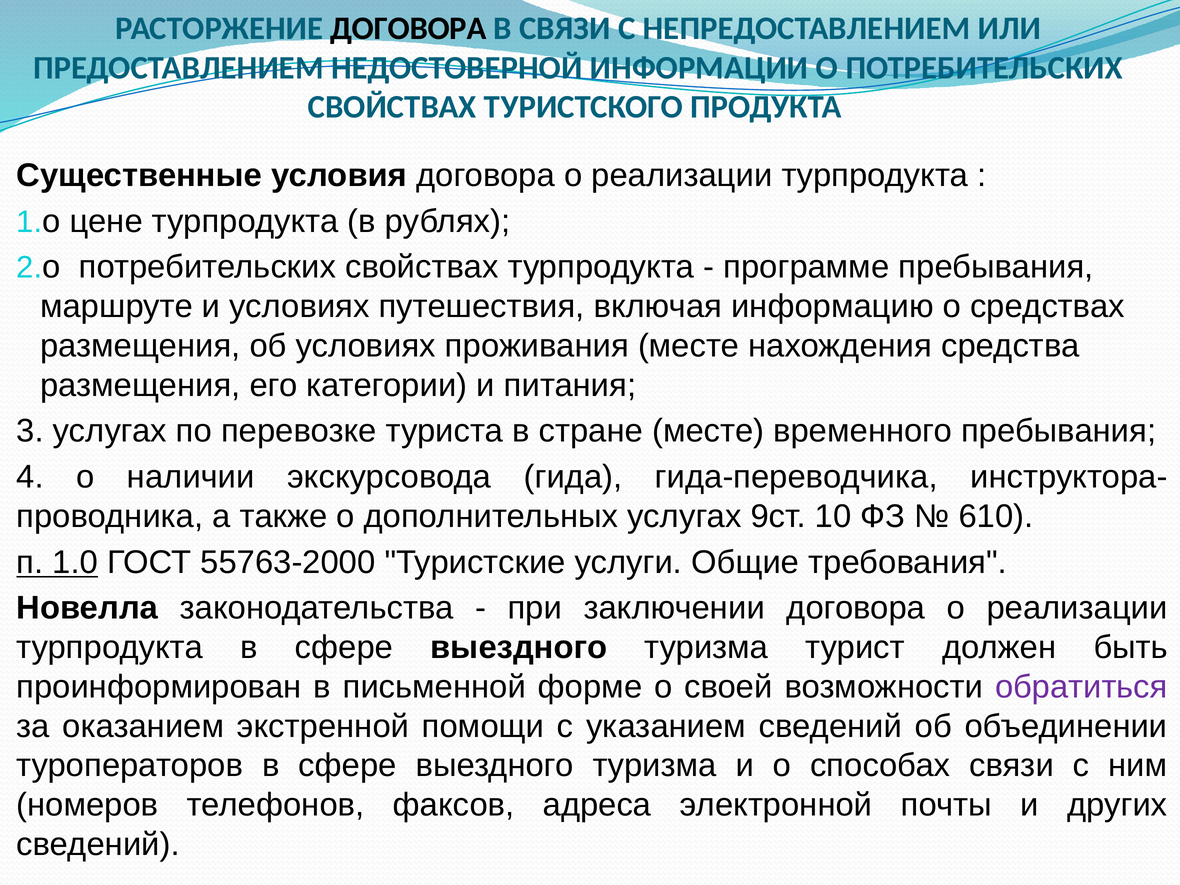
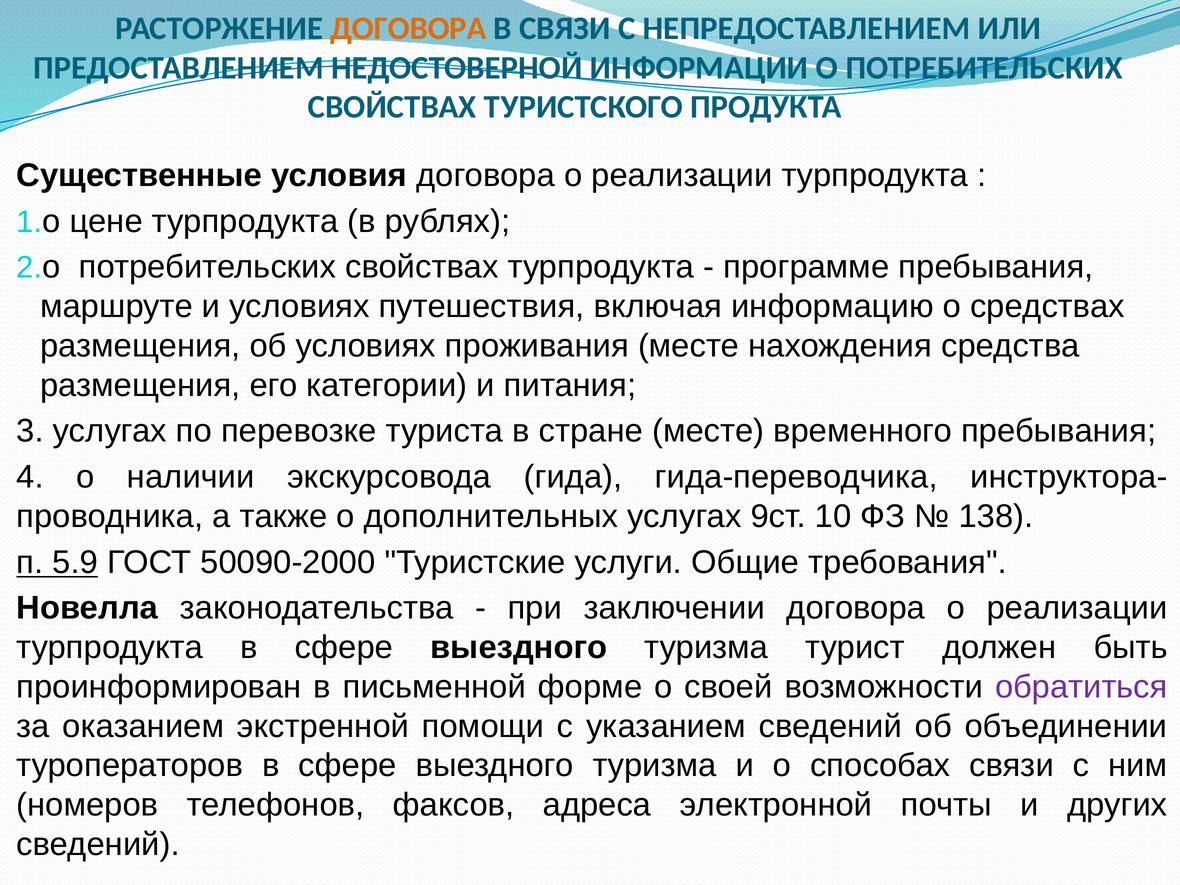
ДОГОВОРА colour: black -> orange (408, 28)
610: 610 -> 138 (996, 516)
1.0: 1.0 -> 5.9 (75, 562)
55763-2000: 55763-2000 -> 50090-2000 (288, 562)
